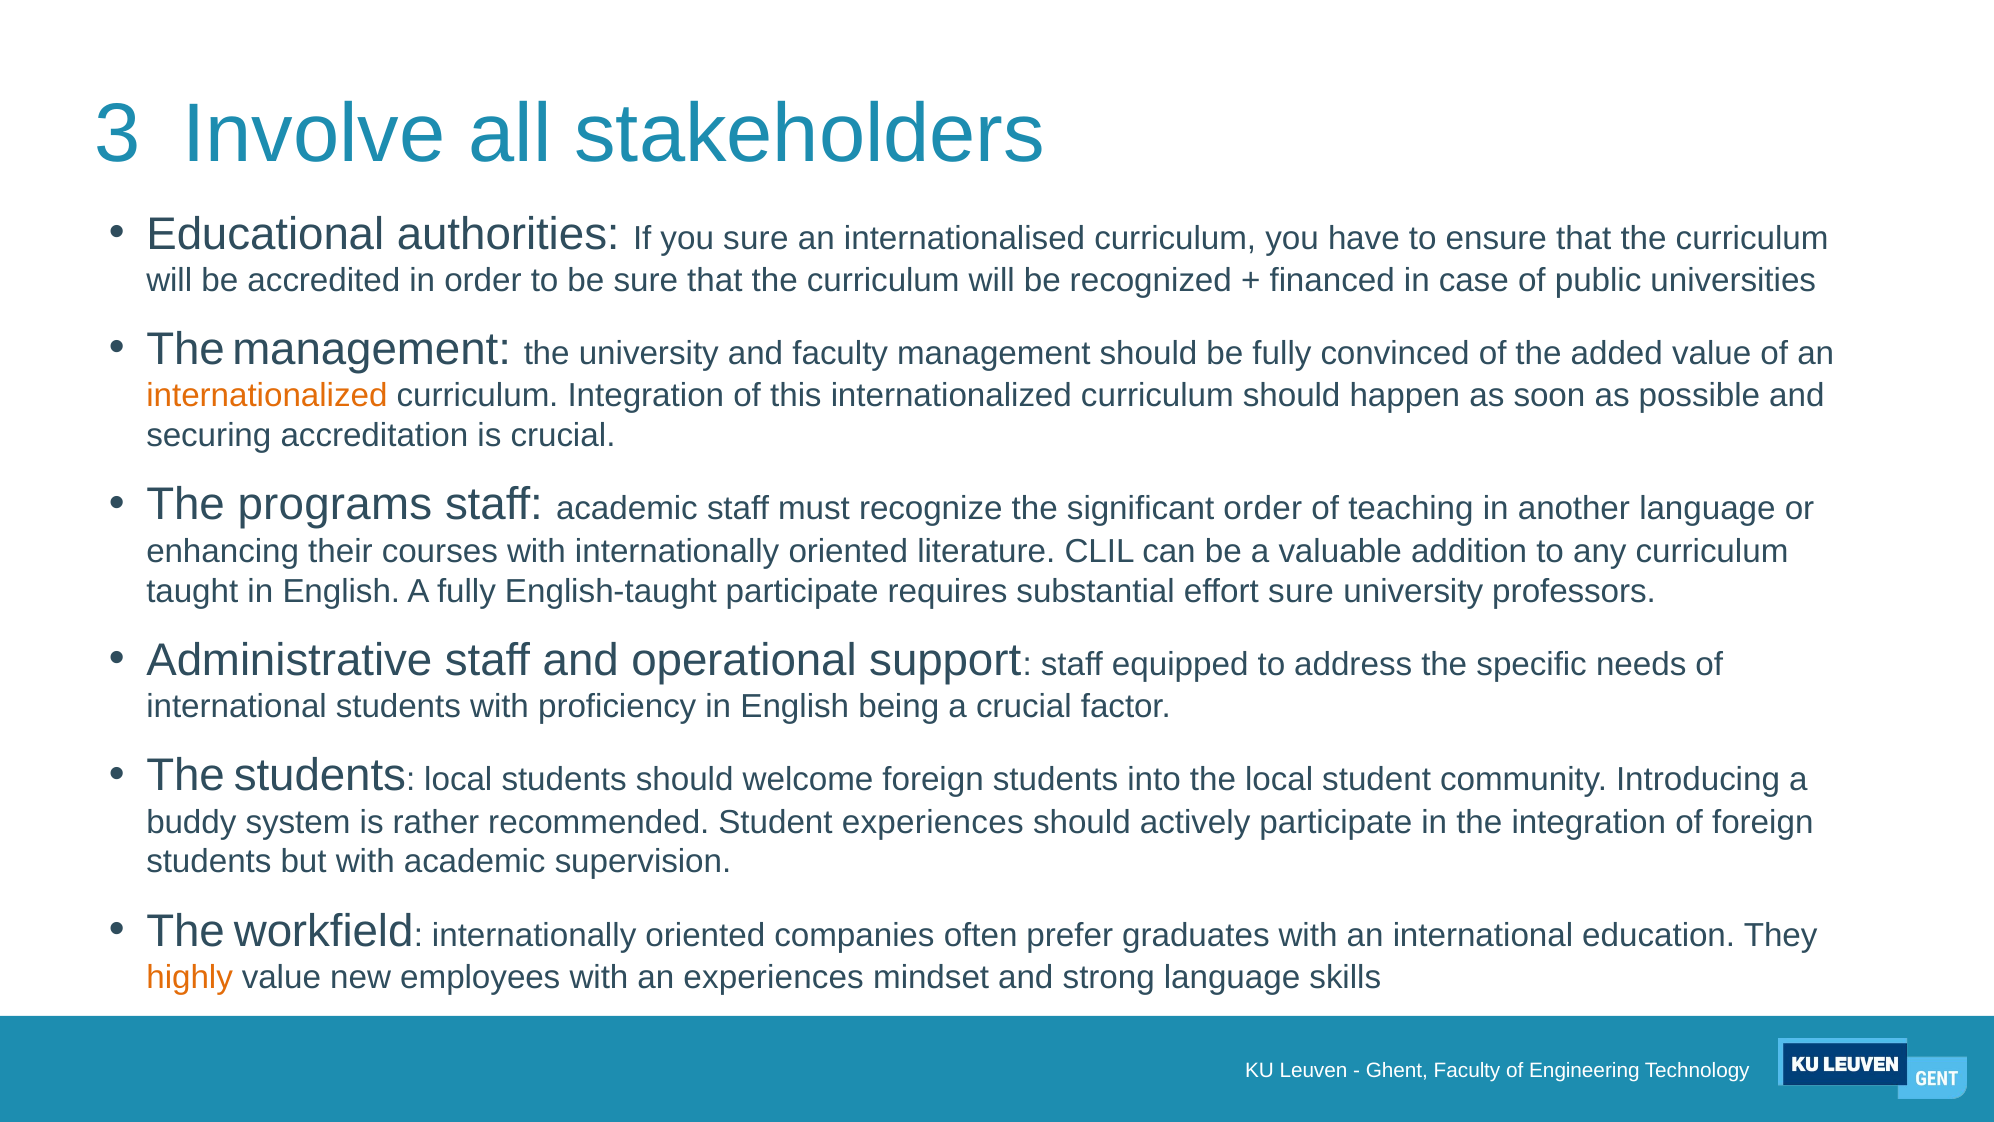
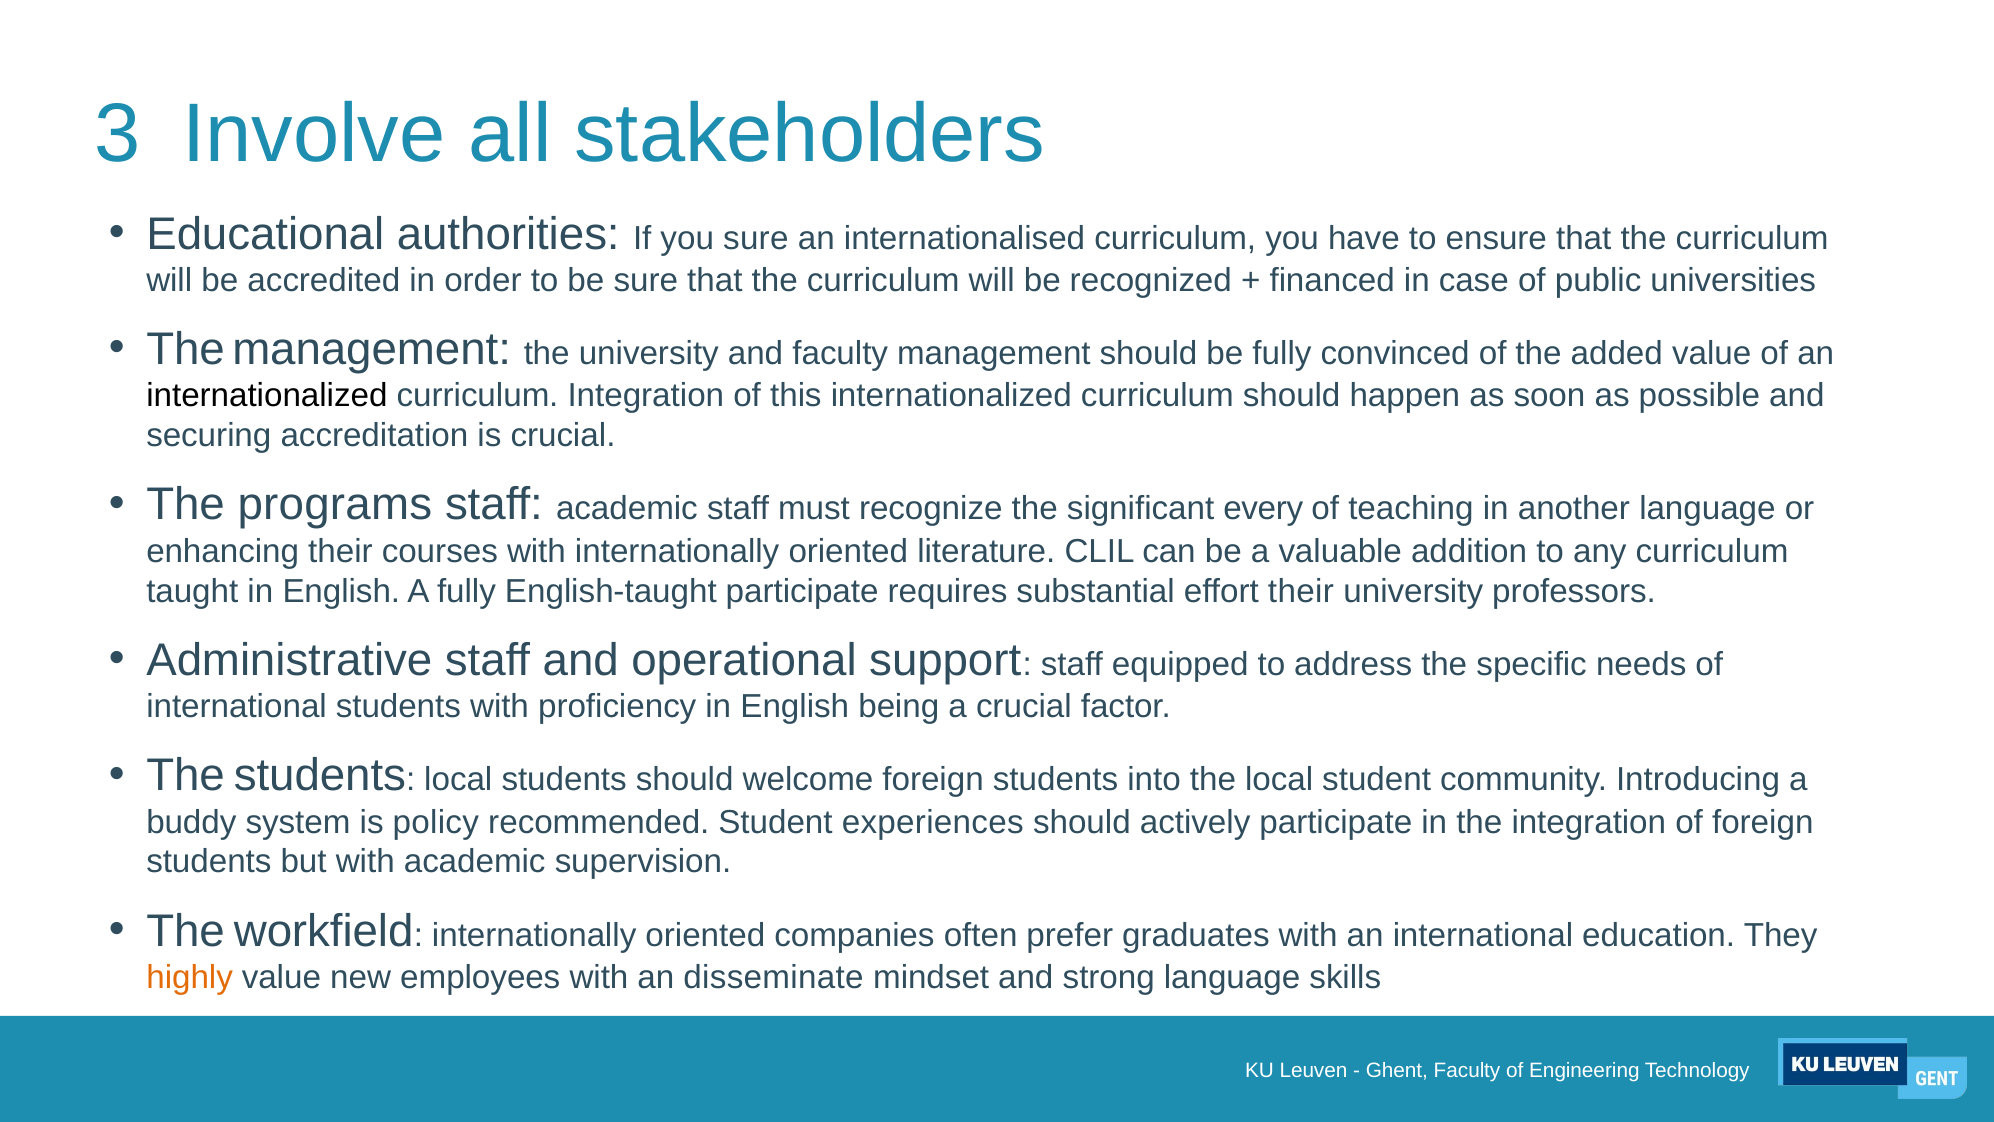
internationalized colour: orange -> black (267, 396)
significant order: order -> every (1263, 509)
effort sure: sure -> their (1301, 591)
rather: rather -> policy (436, 822)
an experiences: experiences -> disseminate (774, 977)
